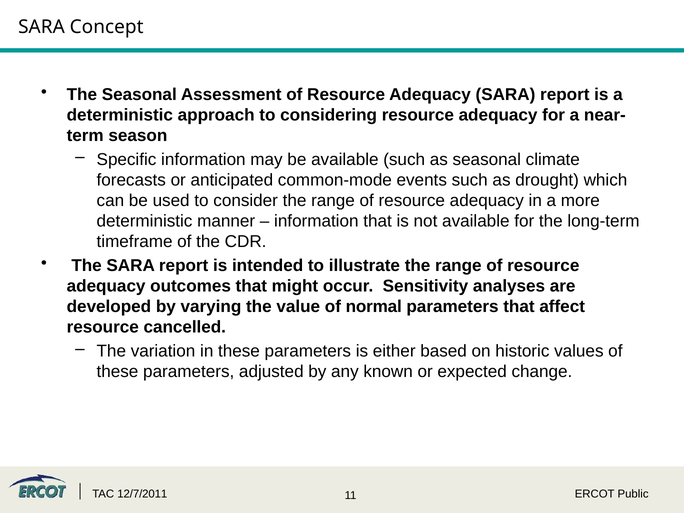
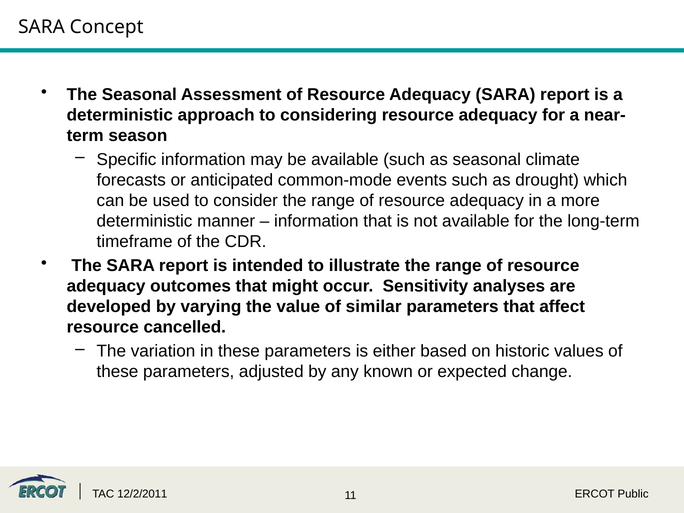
normal: normal -> similar (374, 307)
12/7/2011: 12/7/2011 -> 12/2/2011 (142, 494)
